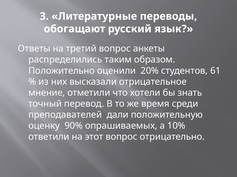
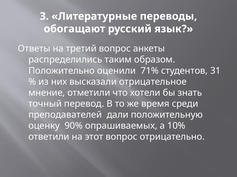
20%: 20% -> 71% (150, 71)
61: 61 -> 31 (215, 71)
